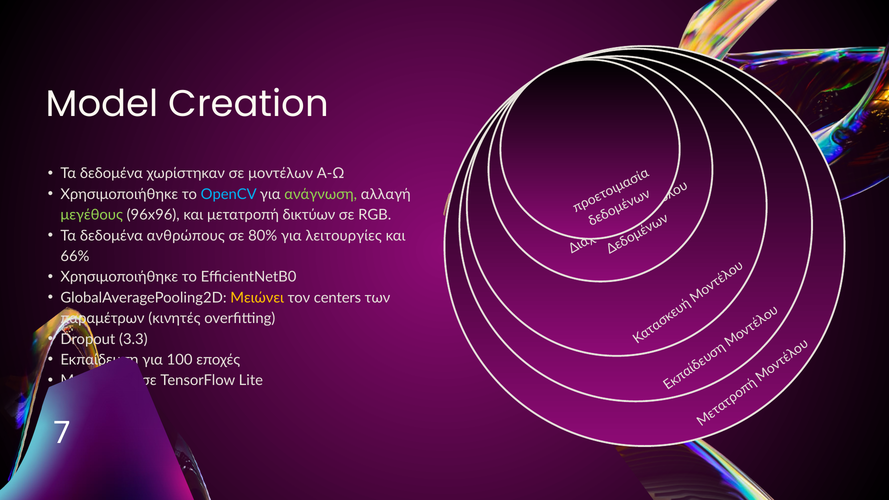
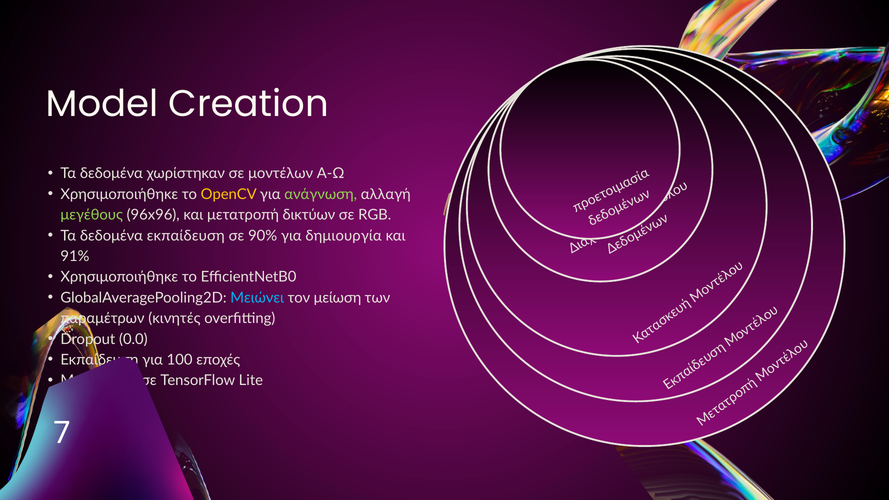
OpenCV colour: light blue -> yellow (229, 194)
δεδομένα ανθρώπους: ανθρώπους -> εκπαίδευση (186, 236)
80%: 80% -> 90% (263, 236)
λειτουργίες: λειτουργίες -> δημιουργία (344, 236)
66%: 66% -> 91% (75, 256)
Μειώνει colour: yellow -> light blue (257, 298)
centers: centers -> μείωση (337, 298)
3.3: 3.3 -> 0.0 (133, 339)
